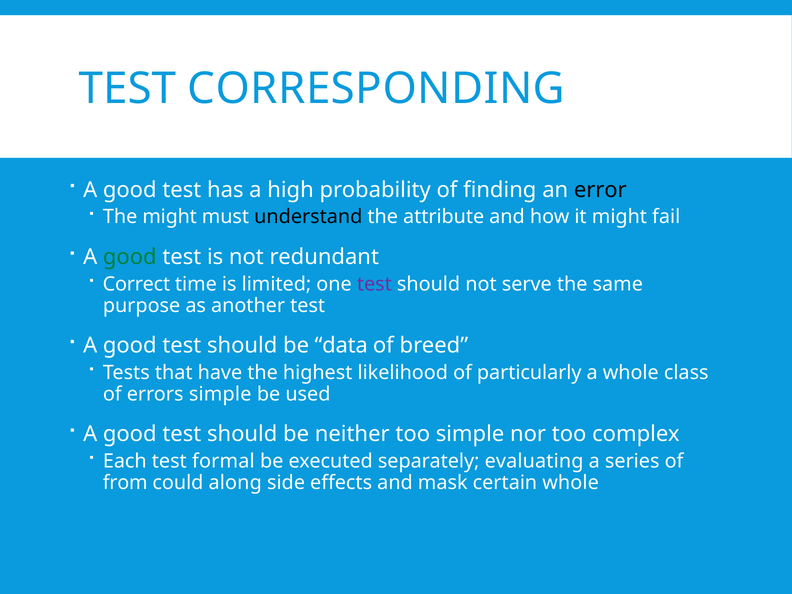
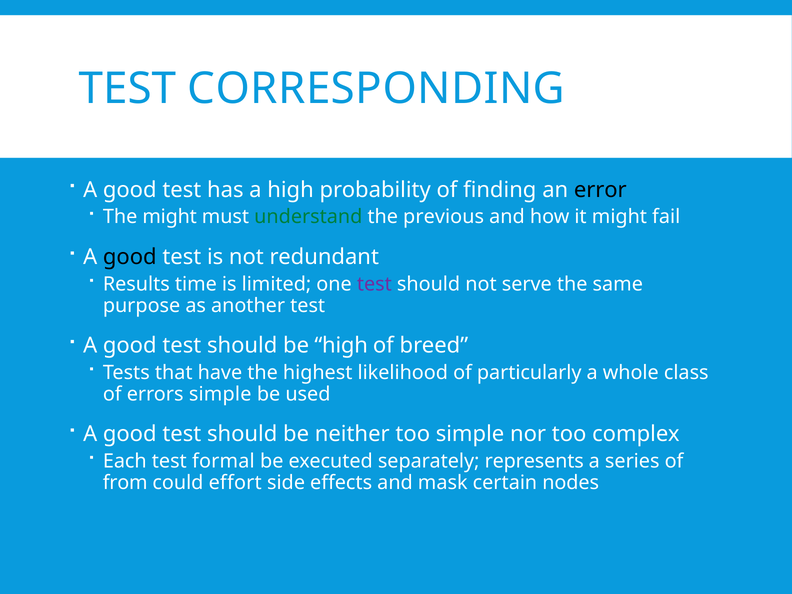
understand colour: black -> green (308, 217)
attribute: attribute -> previous (444, 217)
good colour: green -> black (130, 257)
Correct: Correct -> Results (136, 284)
be data: data -> high (341, 346)
evaluating: evaluating -> represents (534, 461)
along: along -> effort (235, 483)
certain whole: whole -> nodes (571, 483)
